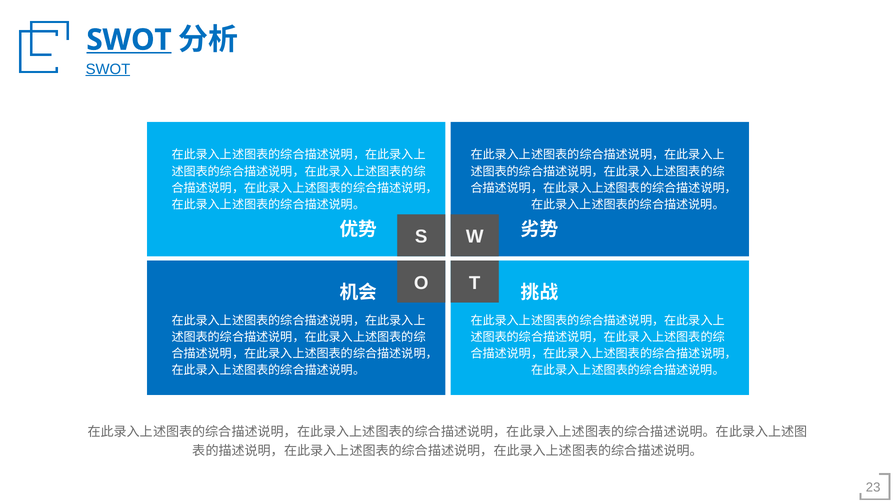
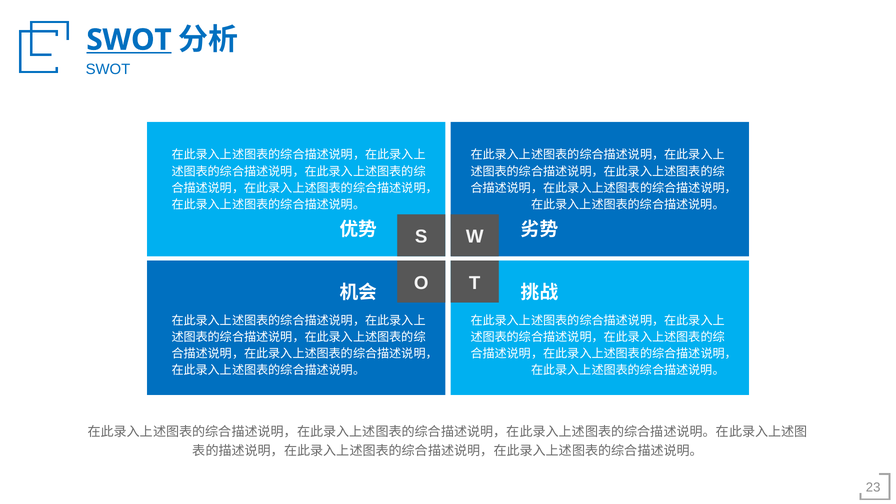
SWOT underline: present -> none (108, 69)
